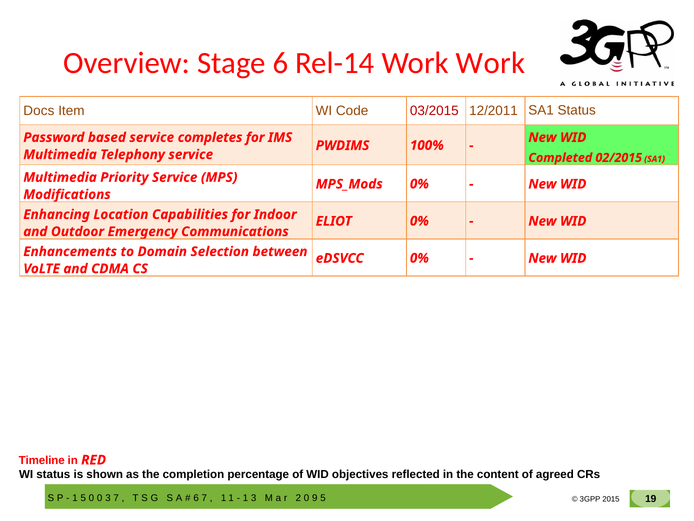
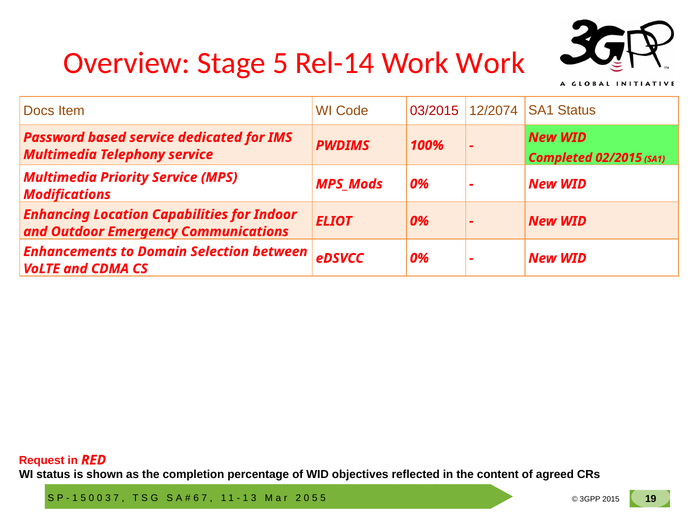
Stage 6: 6 -> 5 (280, 63)
12/2011: 12/2011 -> 12/2074 (494, 111)
completes: completes -> dedicated (210, 137)
Timeline: Timeline -> Request (42, 460)
9: 9 -> 5 (315, 498)
